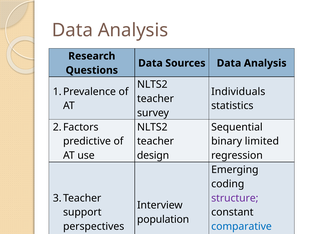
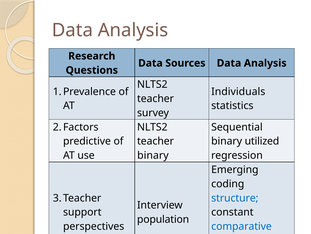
limited: limited -> utilized (262, 141)
design: design -> binary (153, 155)
structure colour: purple -> blue (235, 197)
